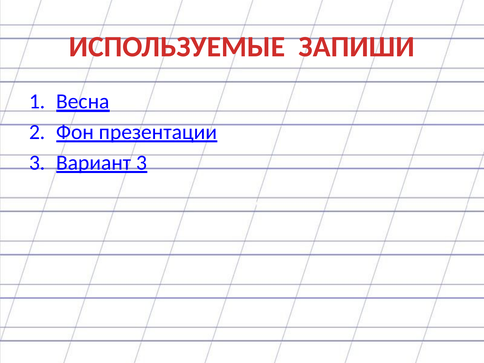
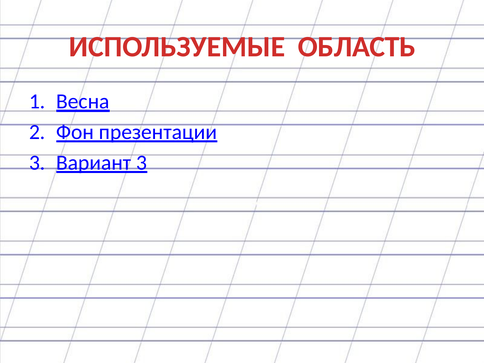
ЗАПИШИ: ЗАПИШИ -> ОБЛАСТЬ (357, 47)
